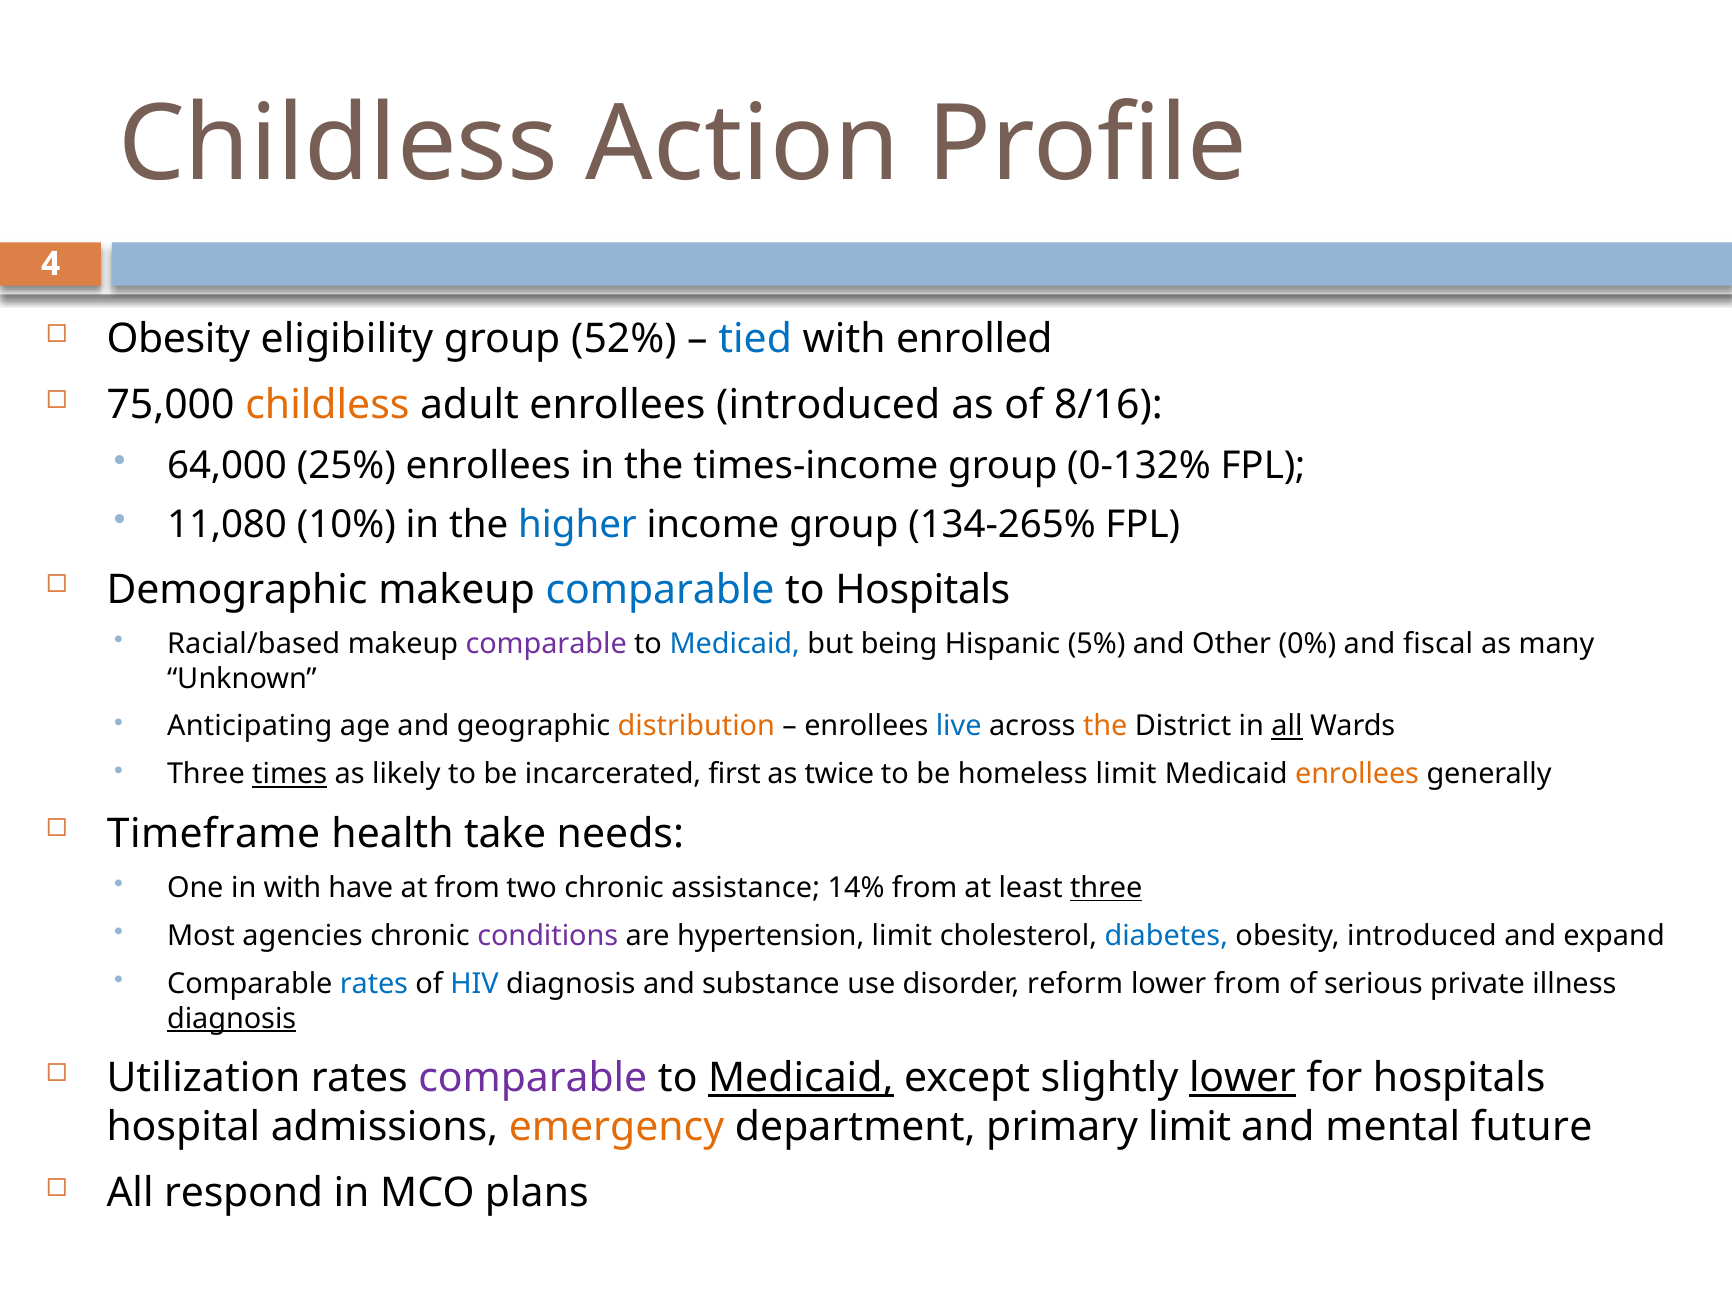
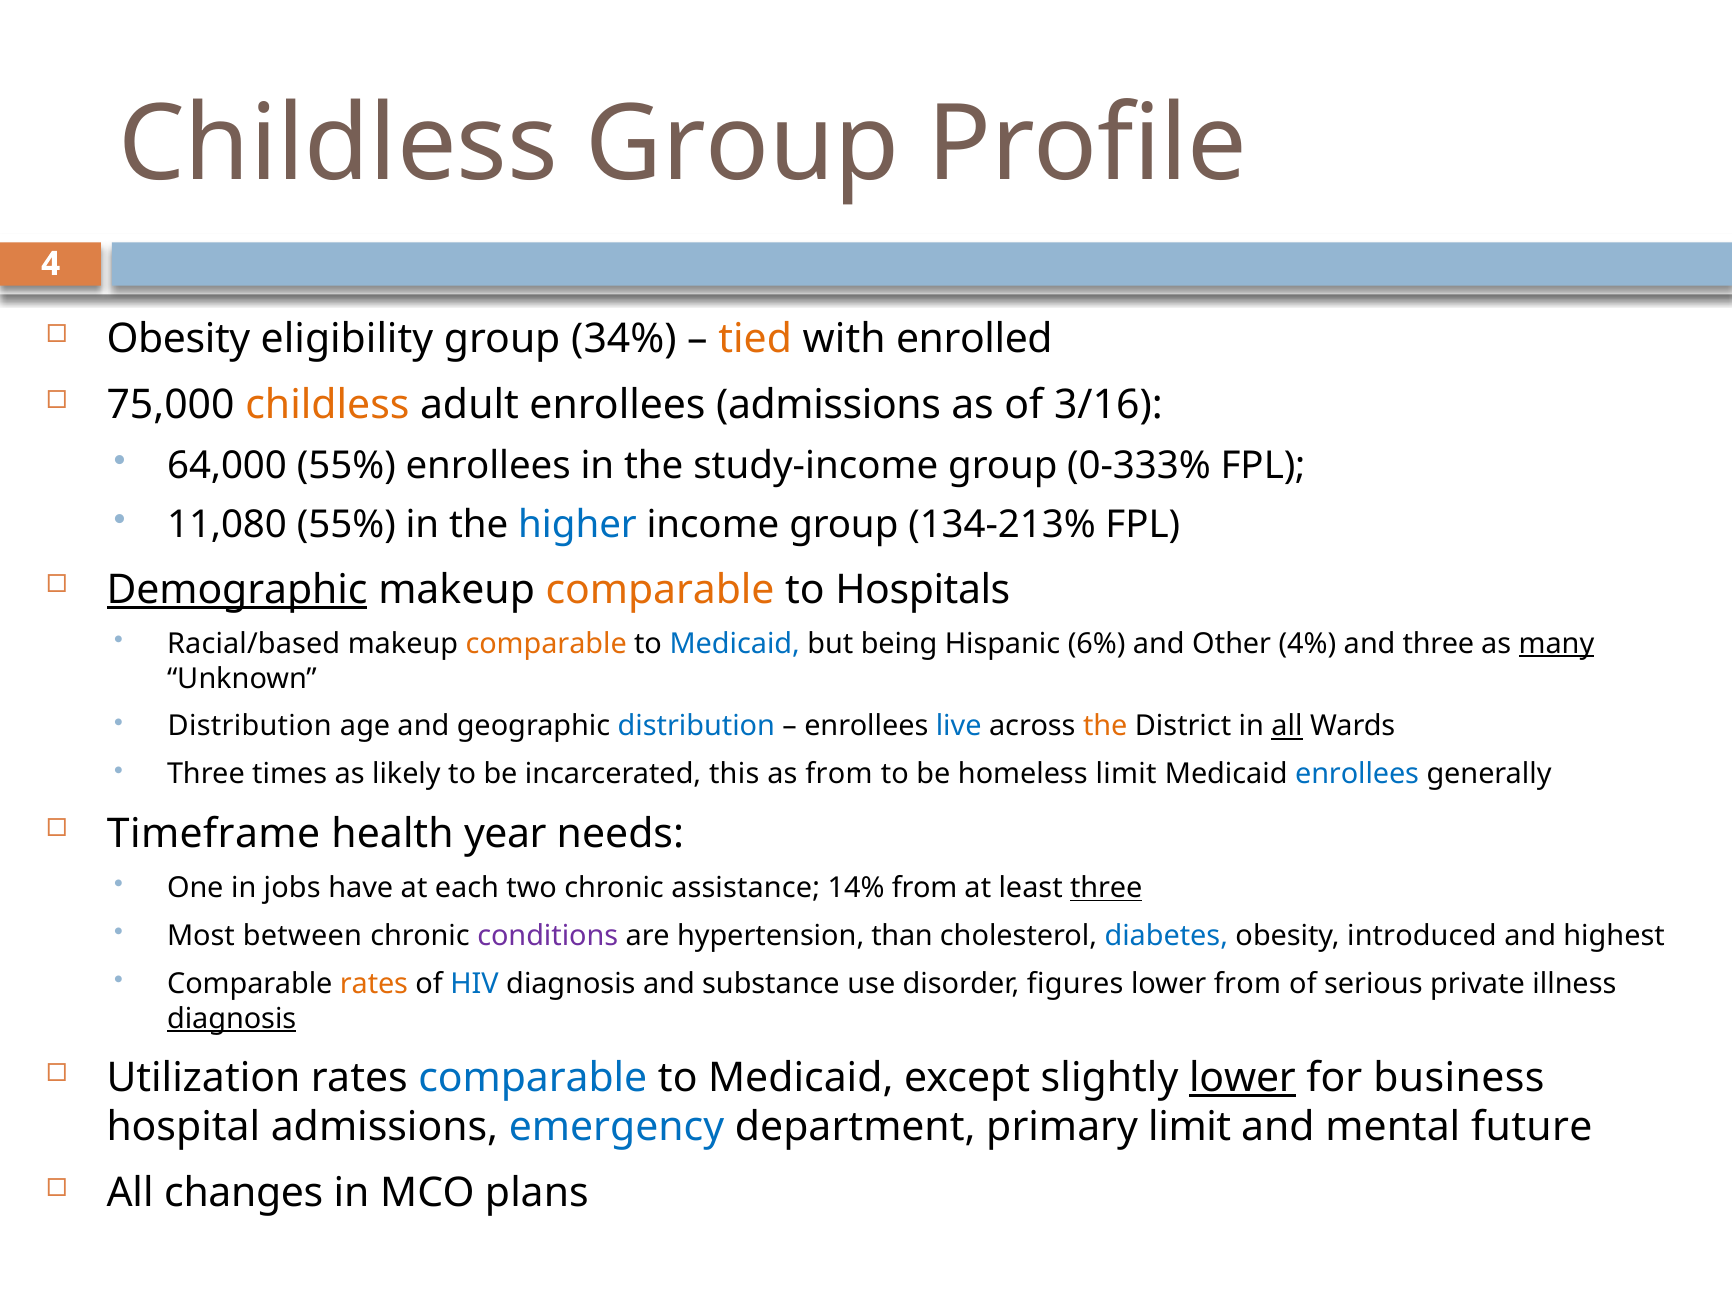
Childless Action: Action -> Group (743, 144)
52%: 52% -> 34% (624, 339)
tied colour: blue -> orange (755, 339)
enrollees introduced: introduced -> admissions (829, 405)
8/16: 8/16 -> 3/16 (1108, 405)
64,000 25%: 25% -> 55% (346, 466)
times-income: times-income -> study-income (816, 466)
0-132%: 0-132% -> 0-333% (1139, 466)
11,080 10%: 10% -> 55% (346, 525)
134-265%: 134-265% -> 134-213% (1002, 525)
Demographic underline: none -> present (237, 590)
comparable colour: blue -> orange (660, 590)
comparable colour: purple -> orange (546, 644)
5%: 5% -> 6% (1097, 644)
0%: 0% -> 4% (1307, 644)
and fiscal: fiscal -> three (1438, 644)
many underline: none -> present (1556, 644)
Anticipating: Anticipating -> Distribution (250, 726)
distribution colour: orange -> blue (696, 726)
times underline: present -> none (290, 774)
first: first -> this (734, 774)
as twice: twice -> from (839, 774)
enrollees colour: orange -> blue (1357, 774)
take: take -> year (505, 834)
in with: with -> jobs (292, 888)
at from: from -> each (467, 888)
agencies: agencies -> between (302, 936)
hypertension limit: limit -> than (902, 936)
expand: expand -> highest (1614, 936)
rates colour: blue -> orange (374, 984)
reform: reform -> figures (1075, 984)
comparable colour: purple -> blue (533, 1078)
Medicaid underline: present -> none (801, 1078)
for hospitals: hospitals -> business (1459, 1078)
emergency colour: orange -> blue (617, 1127)
respond: respond -> changes (244, 1193)
